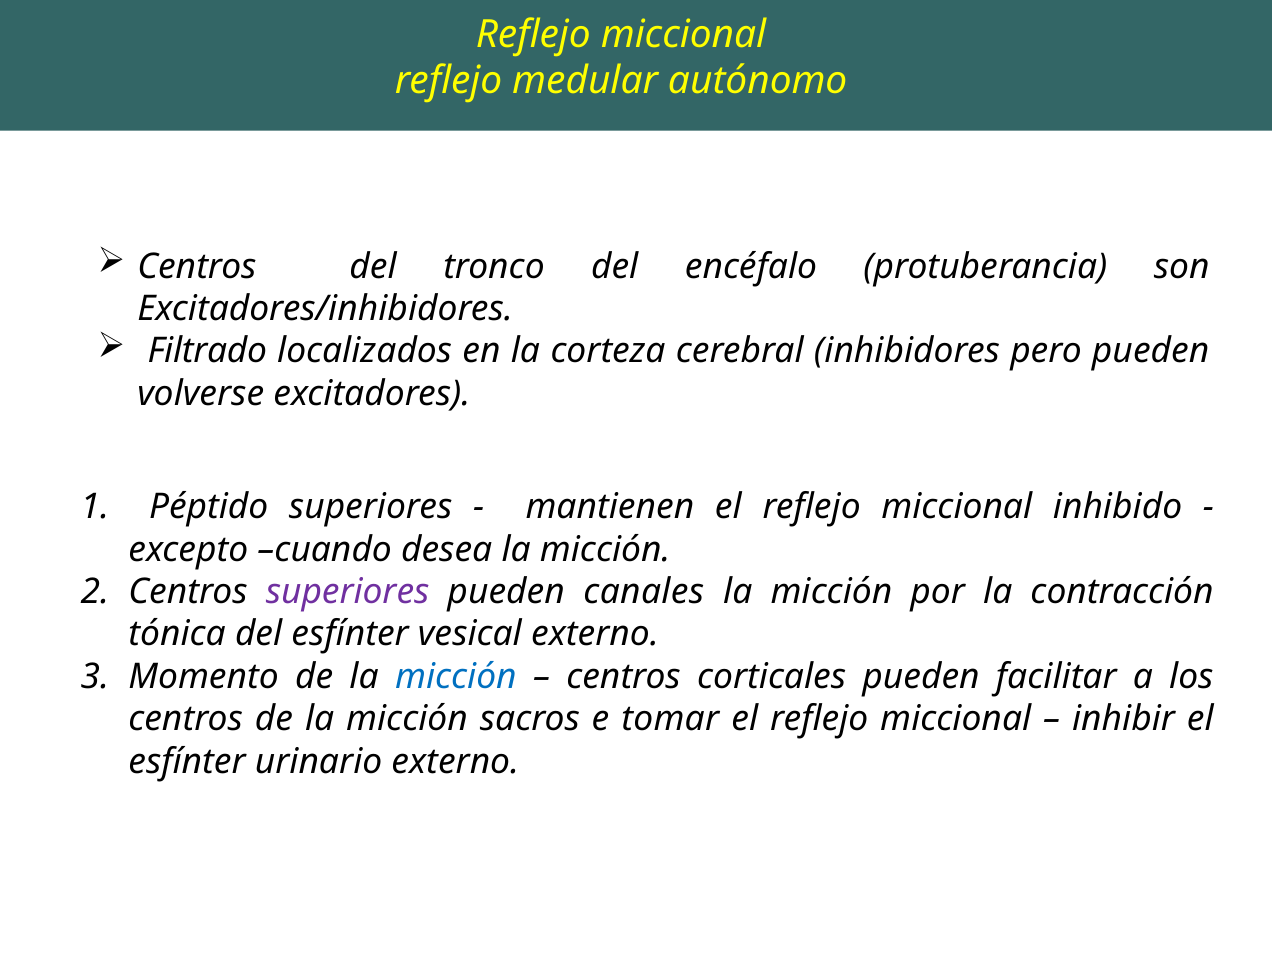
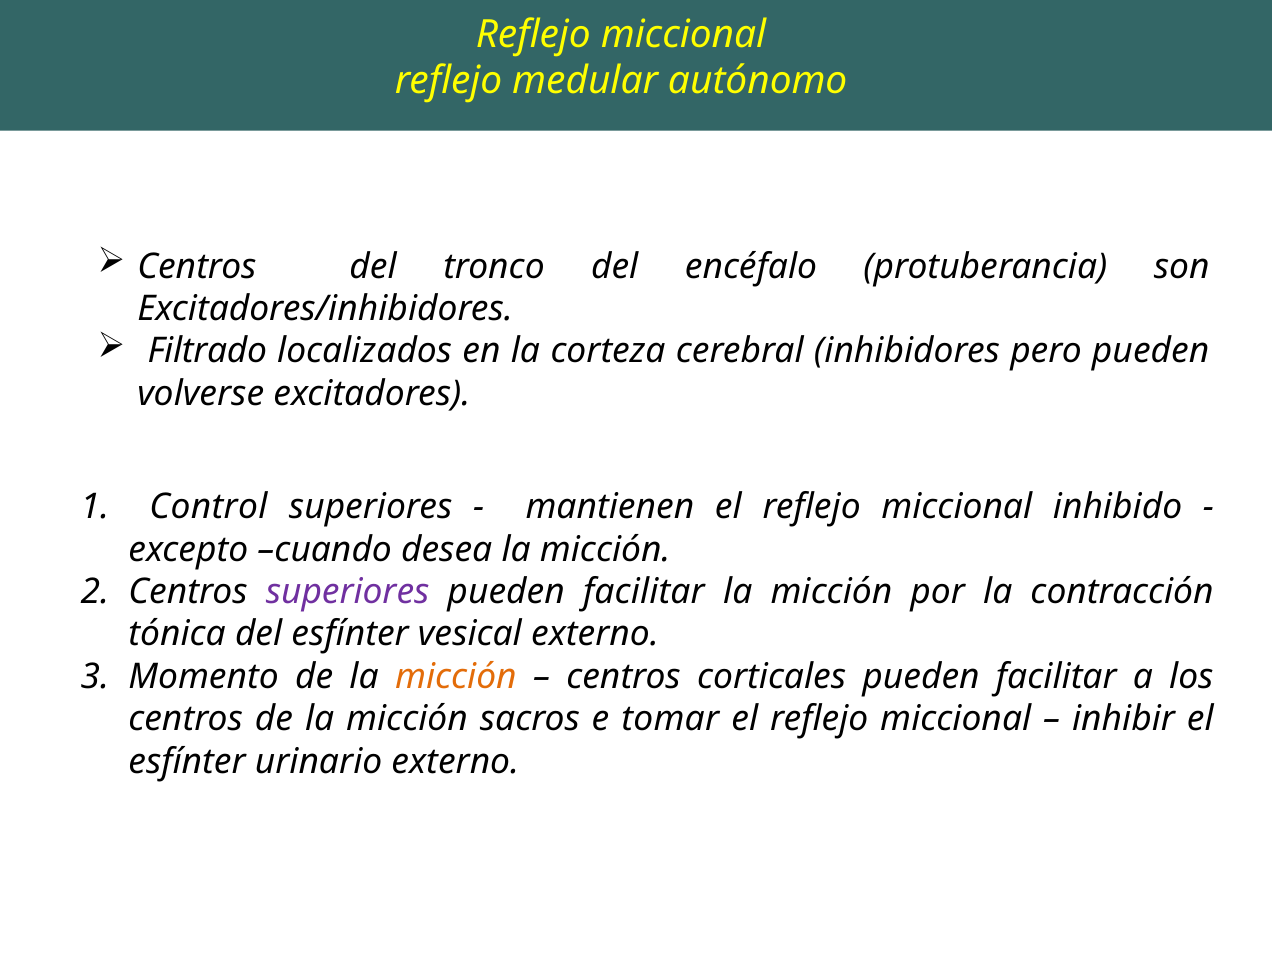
Péptido: Péptido -> Control (208, 507)
canales: canales -> facilitar (644, 592)
micción colour: blue -> orange (456, 677)
